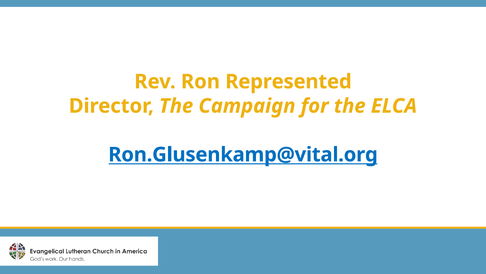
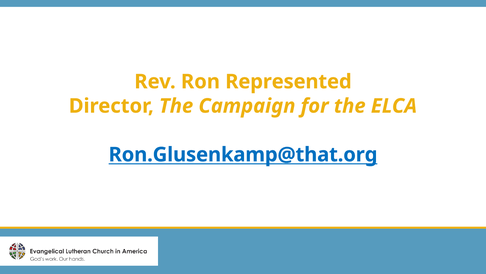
Ron.Glusenkamp@vital.org: Ron.Glusenkamp@vital.org -> Ron.Glusenkamp@that.org (243, 154)
